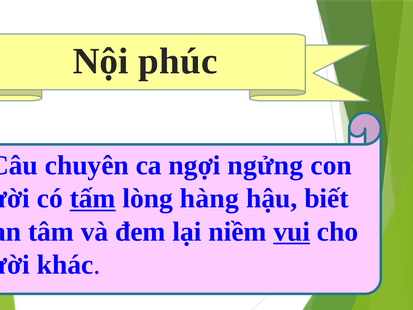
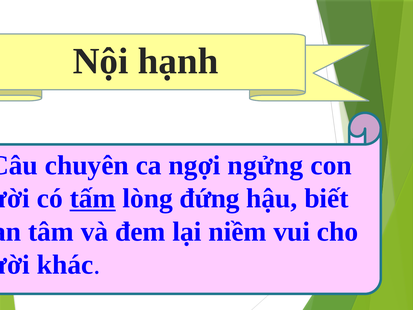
phúc: phúc -> hạnh (178, 61)
hàng: hàng -> đứng (210, 198)
vui underline: present -> none (292, 231)
